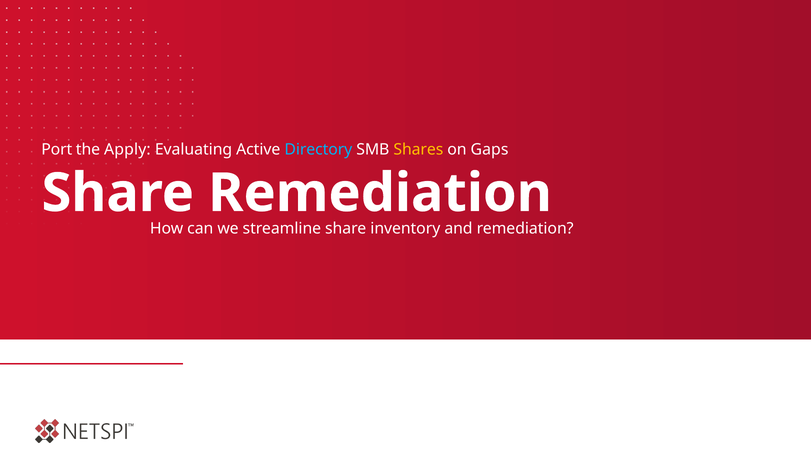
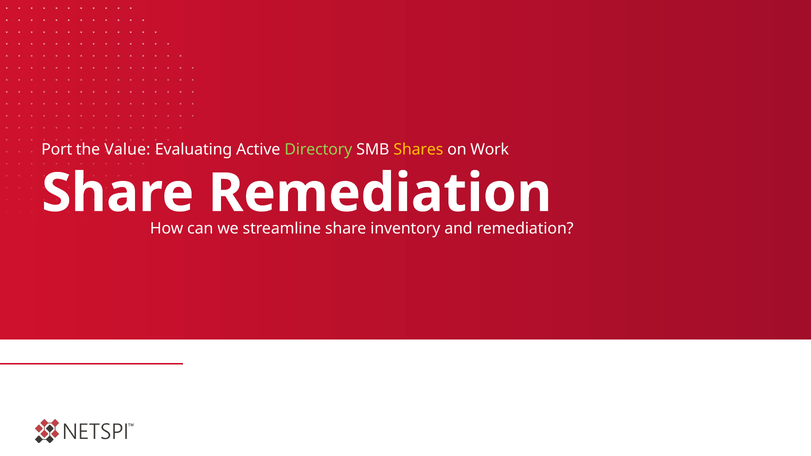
Apply: Apply -> Value (127, 150)
Directory colour: light blue -> light green (318, 150)
Gaps: Gaps -> Work (490, 150)
